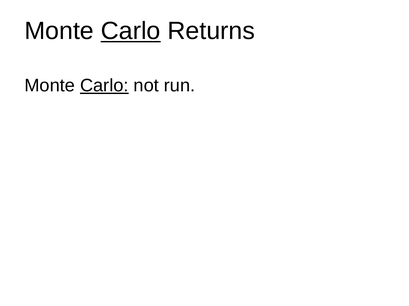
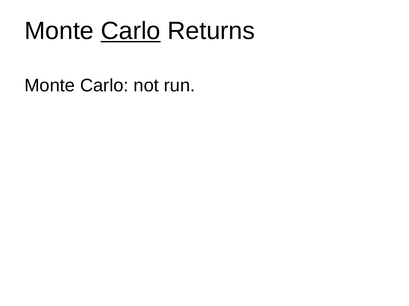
Carlo underline: present -> none (104, 86)
